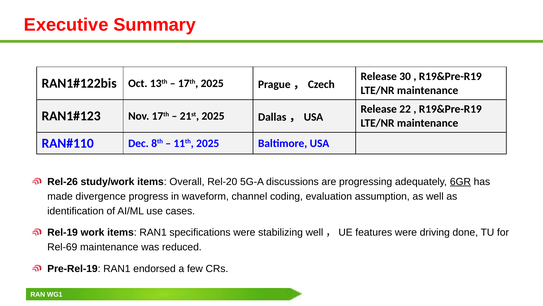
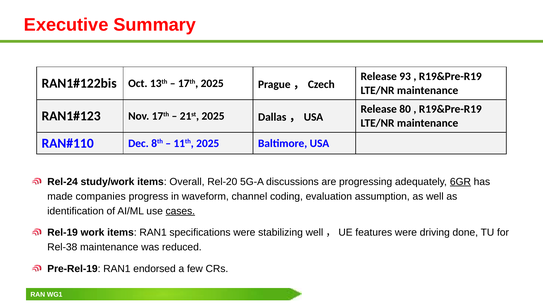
30: 30 -> 93 (405, 76)
22: 22 -> 80 (405, 109)
Rel-26: Rel-26 -> Rel-24 (63, 181)
divergence: divergence -> companies (101, 196)
cases underline: none -> present (180, 211)
Rel-69: Rel-69 -> Rel-38 (62, 247)
